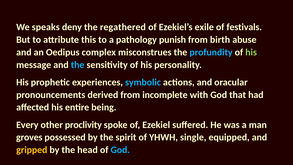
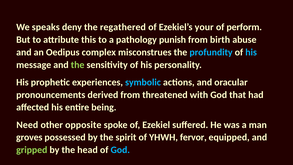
exile: exile -> your (204, 27)
festivals: festivals -> perform (244, 27)
his colour: light green -> light blue (251, 52)
the colour: light blue -> light green (78, 65)
incomplete: incomplete -> threatened (165, 95)
Every: Every -> Need (27, 125)
proclivity: proclivity -> opposite (83, 125)
single: single -> fervor (193, 137)
gripped colour: yellow -> light green (32, 150)
